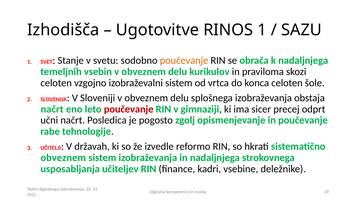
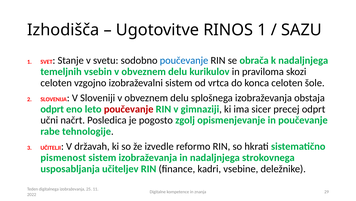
poučevanje colour: orange -> blue (184, 60)
načrt: načrt -> odprt (52, 109)
obveznem: obveznem -> pismenost (63, 157)
